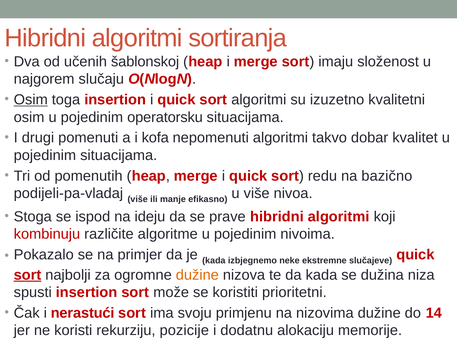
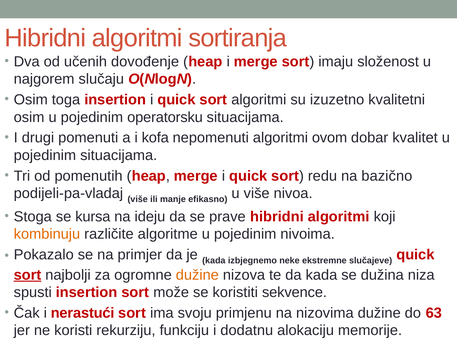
šablonskoj: šablonskoj -> dovođenje (145, 62)
Osim underline: present -> none (31, 100)
takvo: takvo -> ovom (330, 138)
ispod: ispod -> kursa (93, 216)
kombinuju colour: red -> orange (47, 234)
prioritetni: prioritetni -> sekvence (294, 292)
14: 14 -> 63 (434, 313)
pozicije: pozicije -> funkciju (184, 330)
